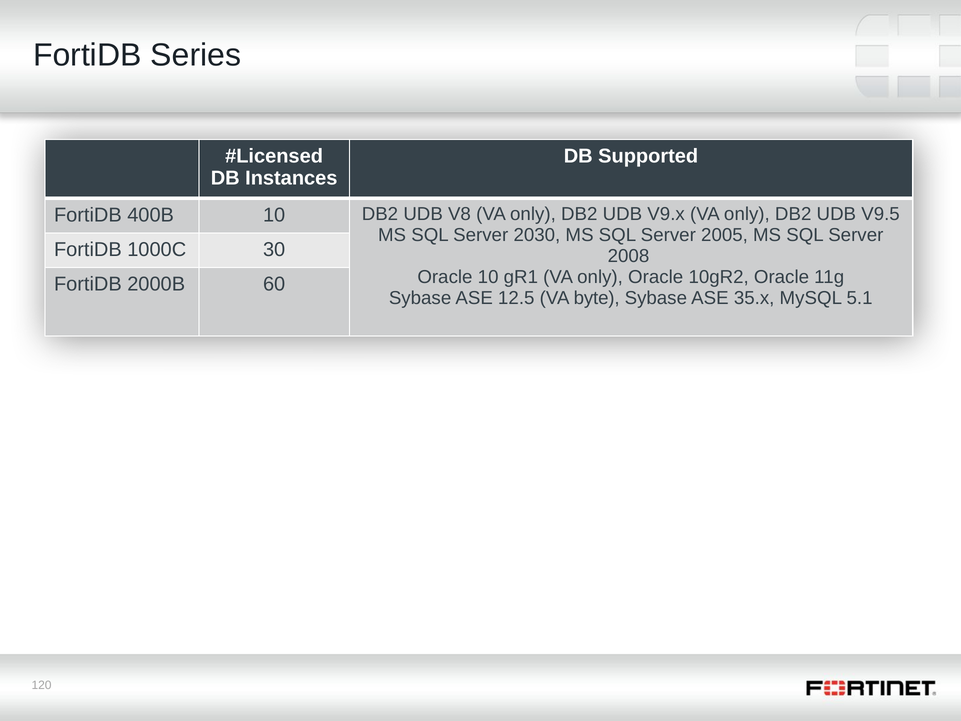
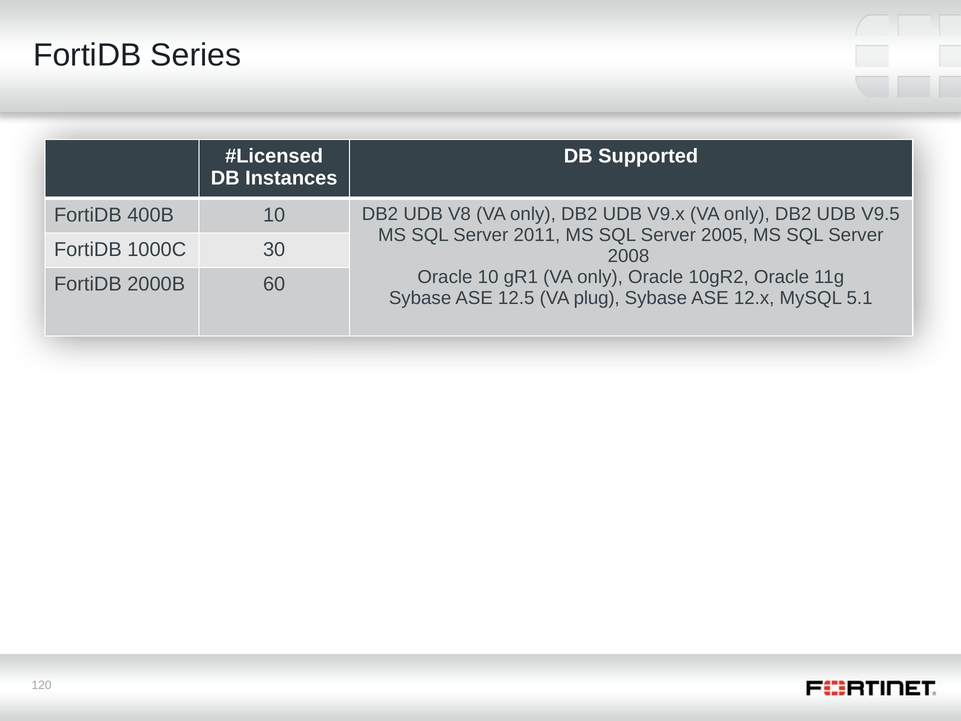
2030: 2030 -> 2011 (537, 235)
byte: byte -> plug (597, 298)
35.x: 35.x -> 12.x (754, 298)
